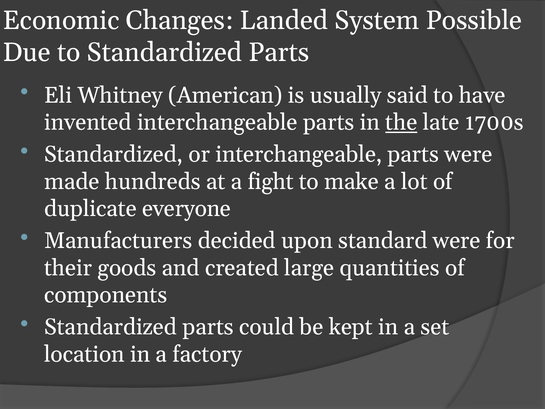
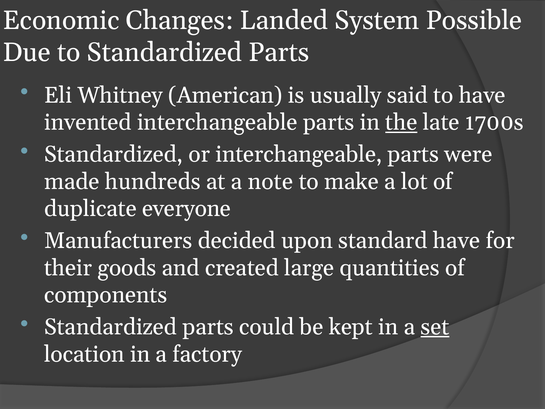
fight: fight -> note (270, 181)
standard were: were -> have (457, 240)
set underline: none -> present (435, 327)
